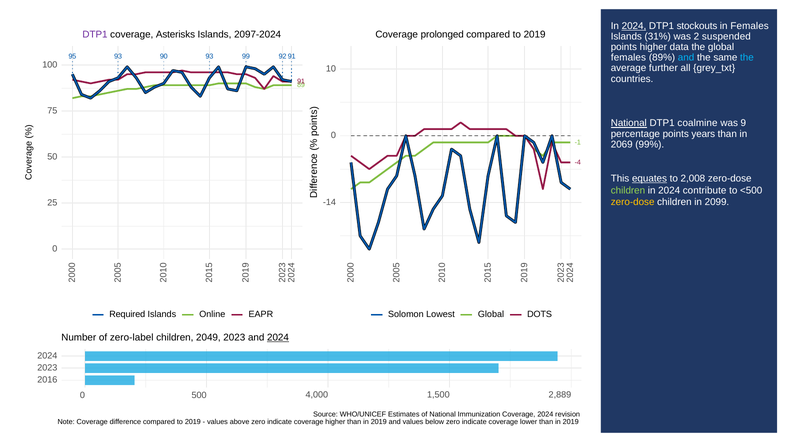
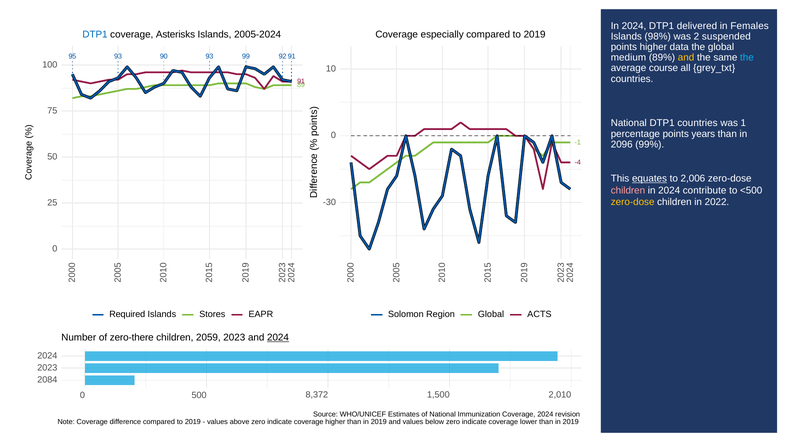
2024 underline: present -> none (634, 26)
stockouts: stockouts -> delivered (697, 26)
DTP1 colour: purple -> blue (95, 35)
2097-2024: 2097-2024 -> 2005-2024 (258, 35)
prolonged: prolonged -> especially (442, 35)
31%: 31% -> 98% (658, 36)
females: females -> medium (628, 58)
and colour: light blue -> yellow (686, 58)
further: further -> course (663, 68)
National underline: present -> none (629, 123)
DTP1 coalmine: coalmine -> countries (698, 123)
was 9: 9 -> 1 (743, 123)
2069: 2069 -> 2096 (622, 145)
2,008: 2,008 -> 2,006 (693, 179)
children colour: light green -> pink (628, 191)
2099: 2099 -> 2022 (717, 202)
-14: -14 -> -30 (329, 202)
Online: Online -> Stores (212, 315)
Lowest: Lowest -> Region (441, 315)
DOTS: DOTS -> ACTS (539, 315)
zero-label: zero-label -> zero-there (132, 338)
2049: 2049 -> 2059 (208, 338)
2016: 2016 -> 2084 (47, 380)
4,000: 4,000 -> 8,372 (317, 395)
2,889: 2,889 -> 2,010 (560, 395)
